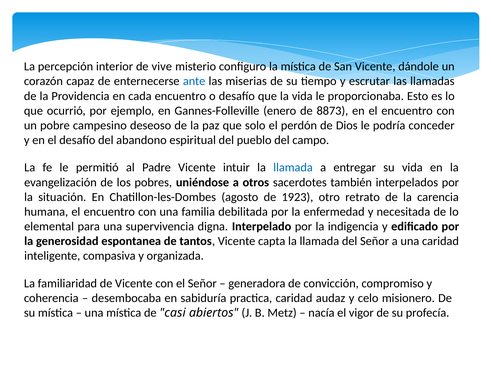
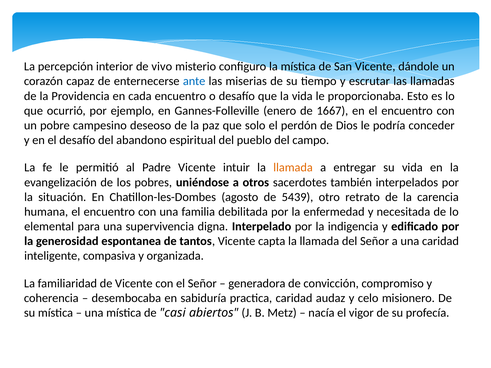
vive: vive -> vivo (162, 67)
8873: 8873 -> 1667 (332, 111)
llamada colour: blue -> orange (293, 168)
1923: 1923 -> 5439 (297, 197)
